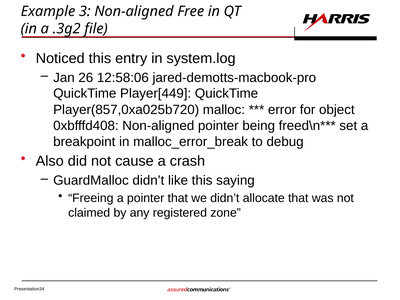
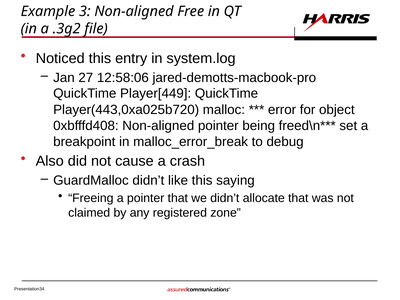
26: 26 -> 27 (86, 78)
Player(857,0xa025b720: Player(857,0xa025b720 -> Player(443,0xa025b720 (126, 110)
